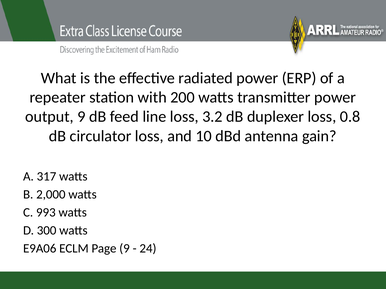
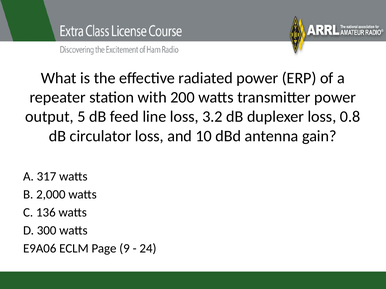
output 9: 9 -> 5 (81, 117)
993: 993 -> 136 (46, 213)
